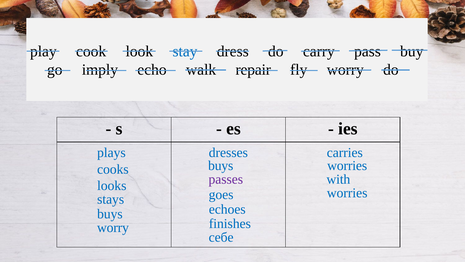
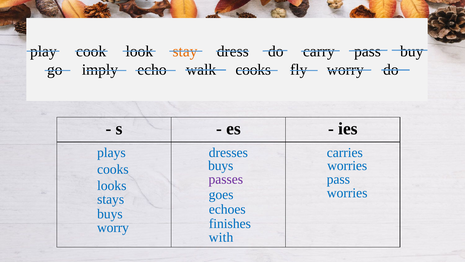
stay colour: blue -> orange (185, 51)
walk repair: repair -> cooks (253, 70)
with: with -> pass (338, 179)
себе: себе -> with (221, 237)
